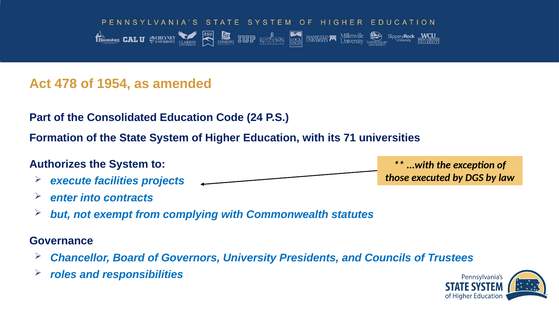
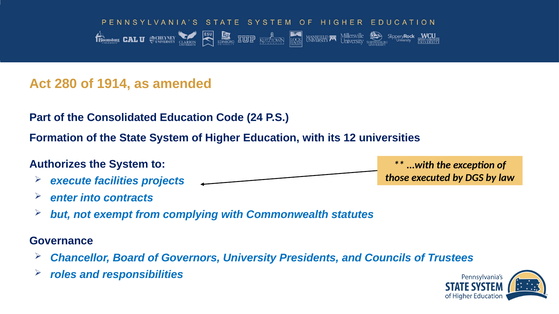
478: 478 -> 280 (66, 84)
1954: 1954 -> 1914 (114, 84)
71: 71 -> 12 (350, 138)
